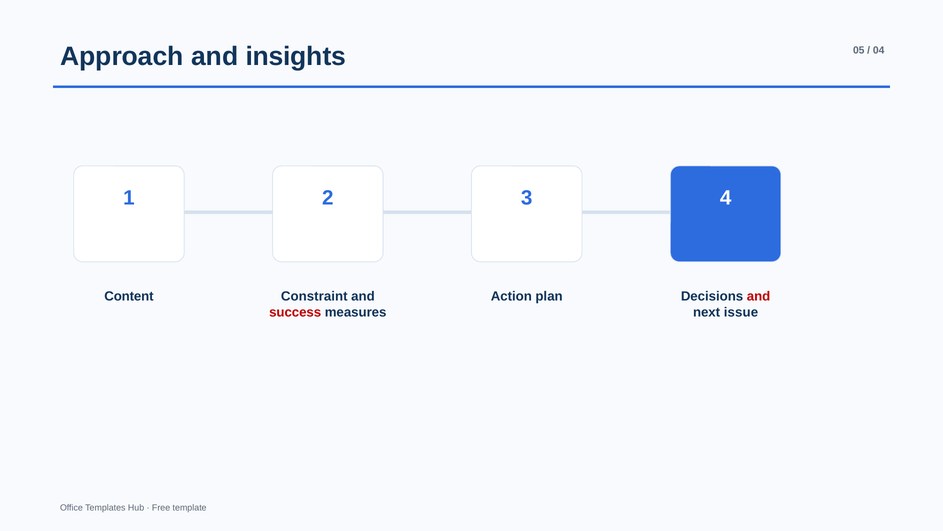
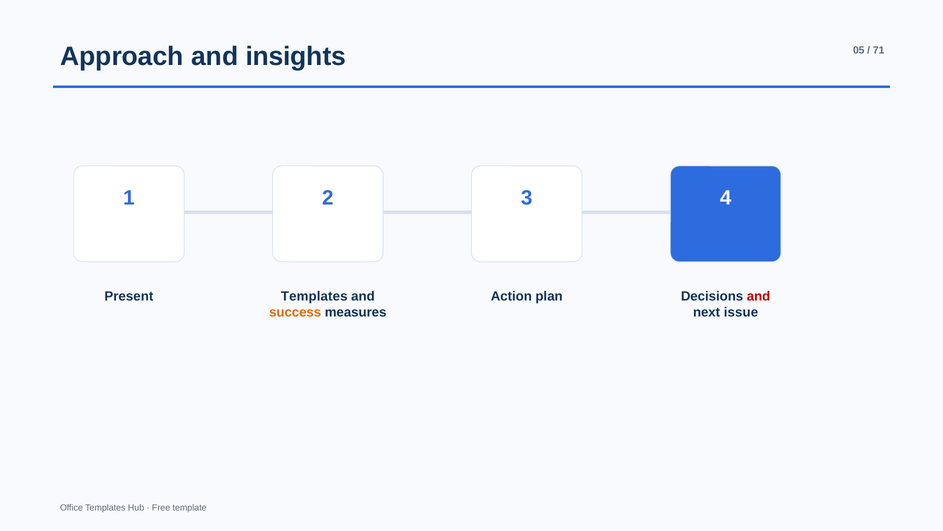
04: 04 -> 71 (879, 50)
Content: Content -> Present (129, 296)
Constraint: Constraint -> Templates (314, 296)
success colour: red -> orange (295, 312)
